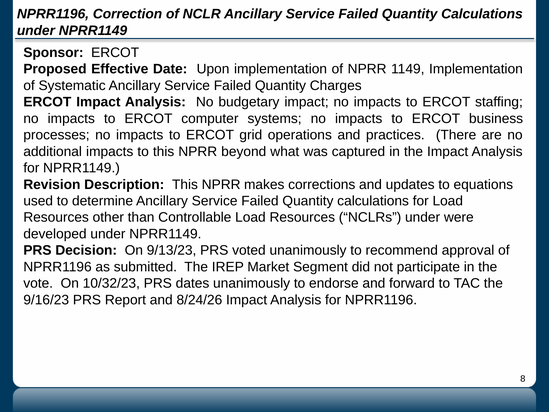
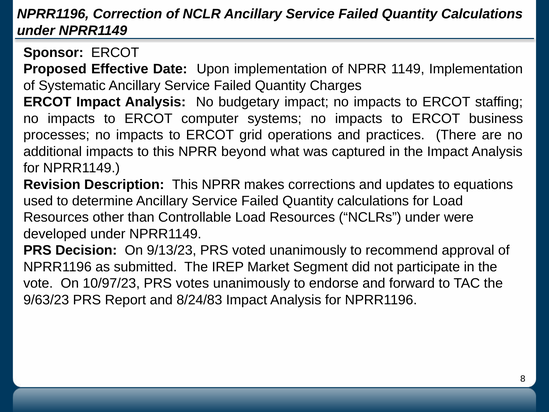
10/32/23: 10/32/23 -> 10/97/23 (111, 283)
dates: dates -> votes (192, 283)
9/16/23: 9/16/23 -> 9/63/23 (46, 300)
8/24/26: 8/24/26 -> 8/24/83 (199, 300)
